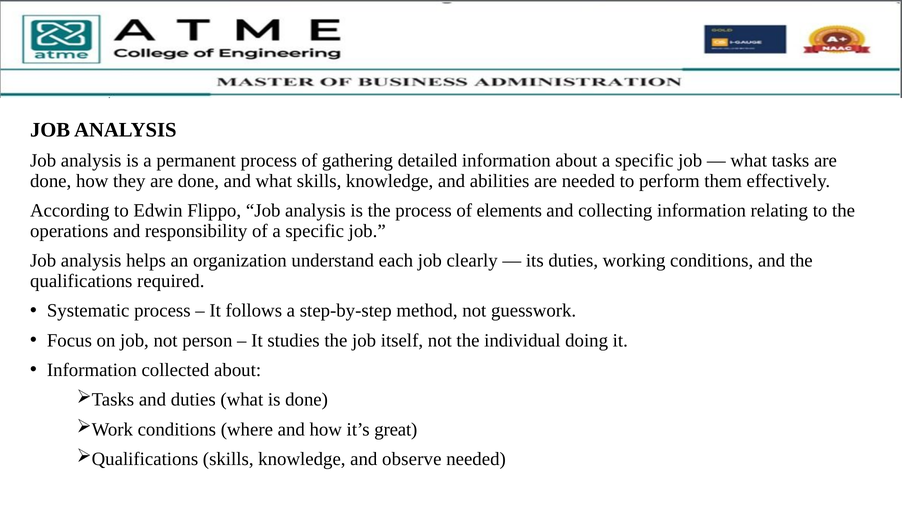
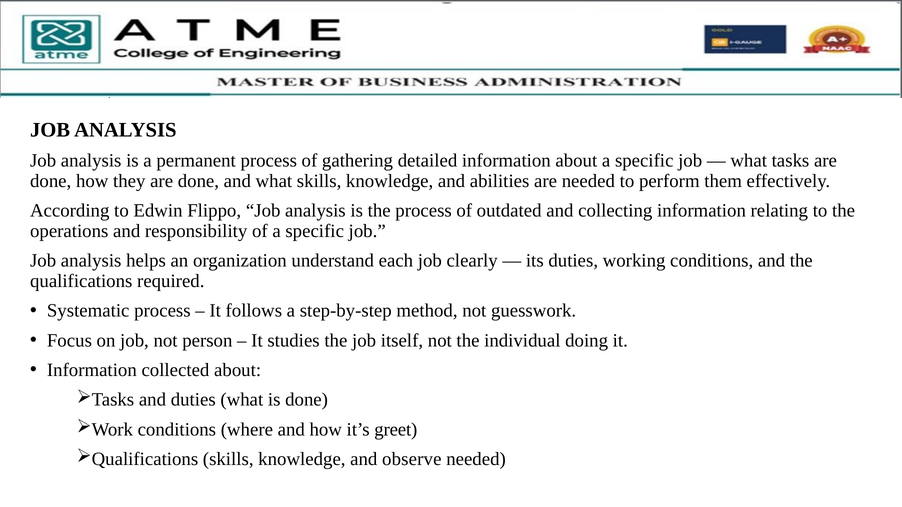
elements: elements -> outdated (509, 211)
great: great -> greet (396, 430)
